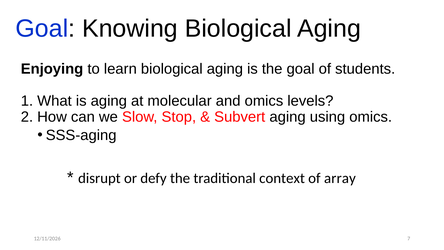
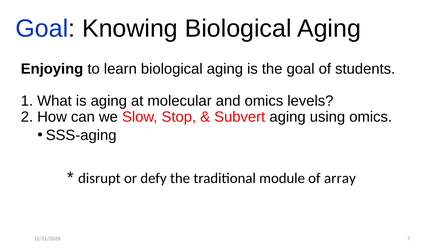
context: context -> module (282, 178)
